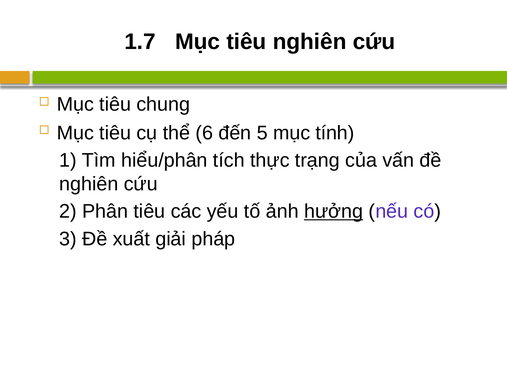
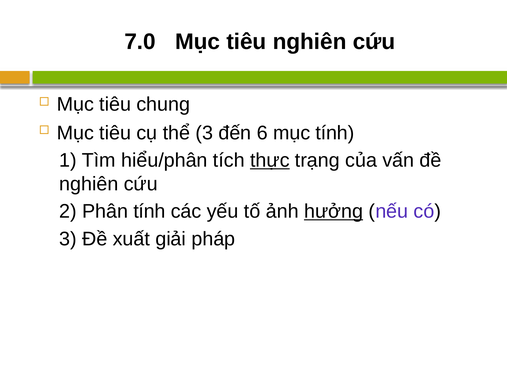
1.7: 1.7 -> 7.0 (140, 42)
thể 6: 6 -> 3 (204, 133)
5: 5 -> 6 (262, 133)
thực underline: none -> present (270, 160)
Phân tiêu: tiêu -> tính (149, 212)
